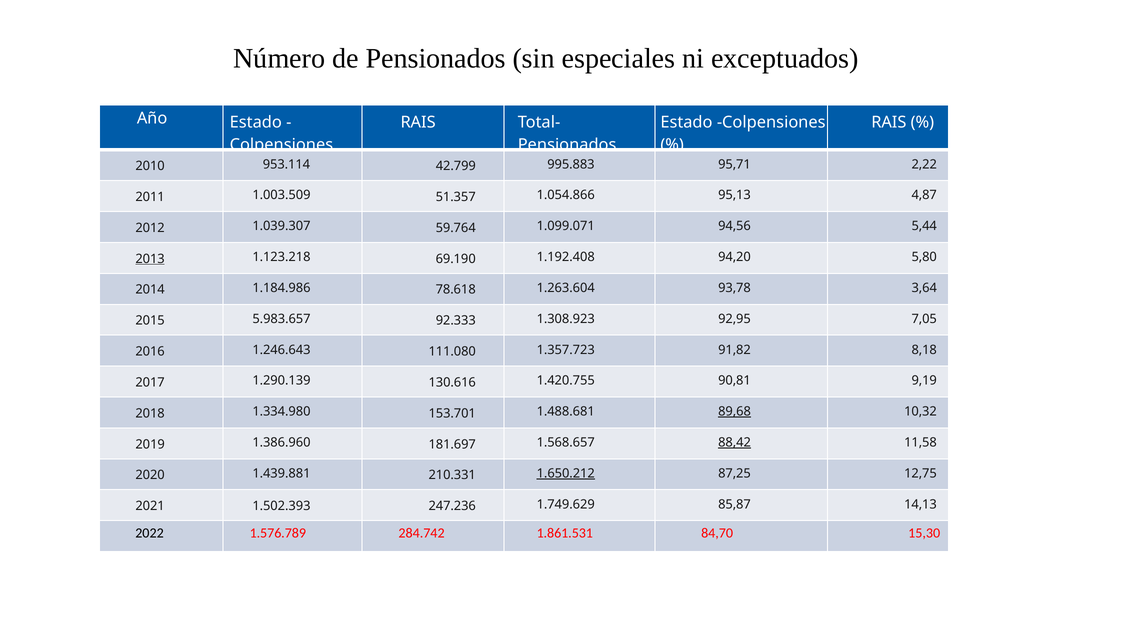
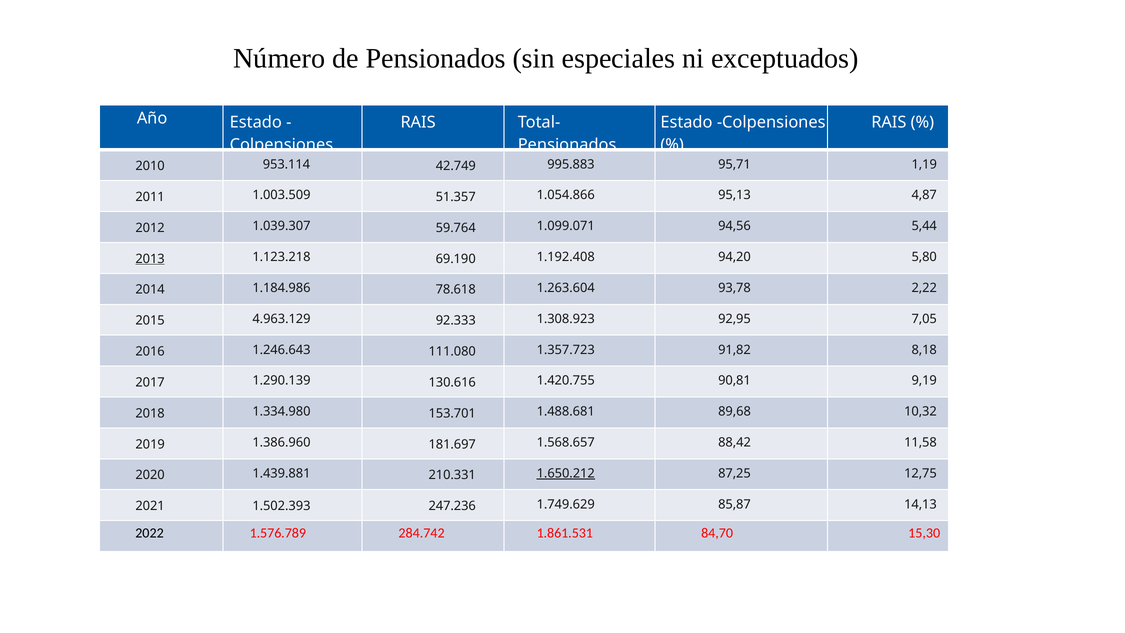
42.799: 42.799 -> 42.749 (456, 166)
2,22: 2,22 -> 1,19 (924, 164)
3,64: 3,64 -> 2,22 (924, 288)
5.983.657: 5.983.657 -> 4.963.129 (281, 319)
89,68 underline: present -> none (735, 411)
88,42 underline: present -> none (735, 442)
